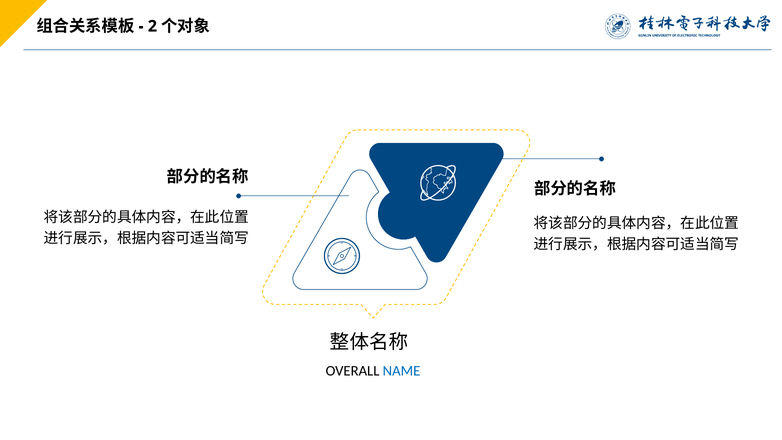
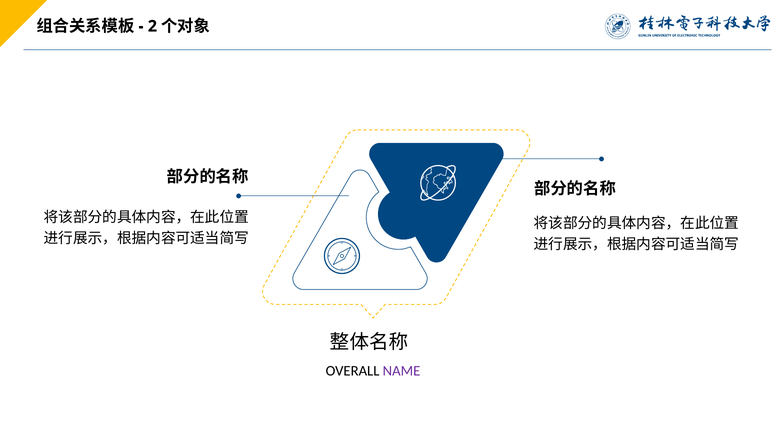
NAME colour: blue -> purple (402, 371)
